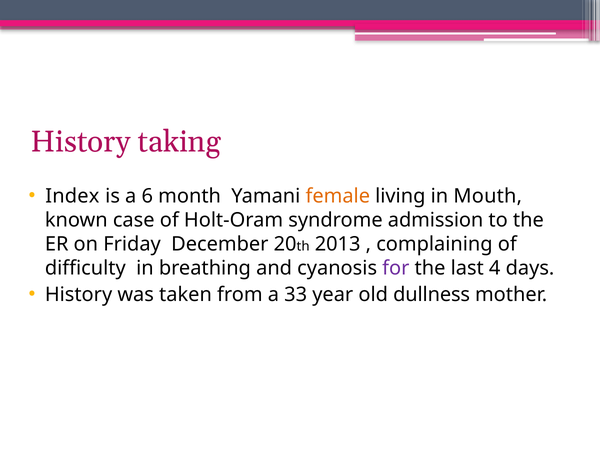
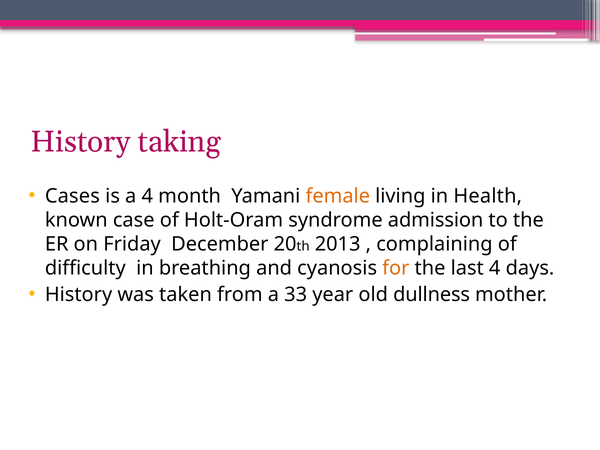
Index: Index -> Cases (72, 196)
a 6: 6 -> 4 (147, 196)
Mouth: Mouth -> Health (488, 196)
for colour: purple -> orange (396, 268)
